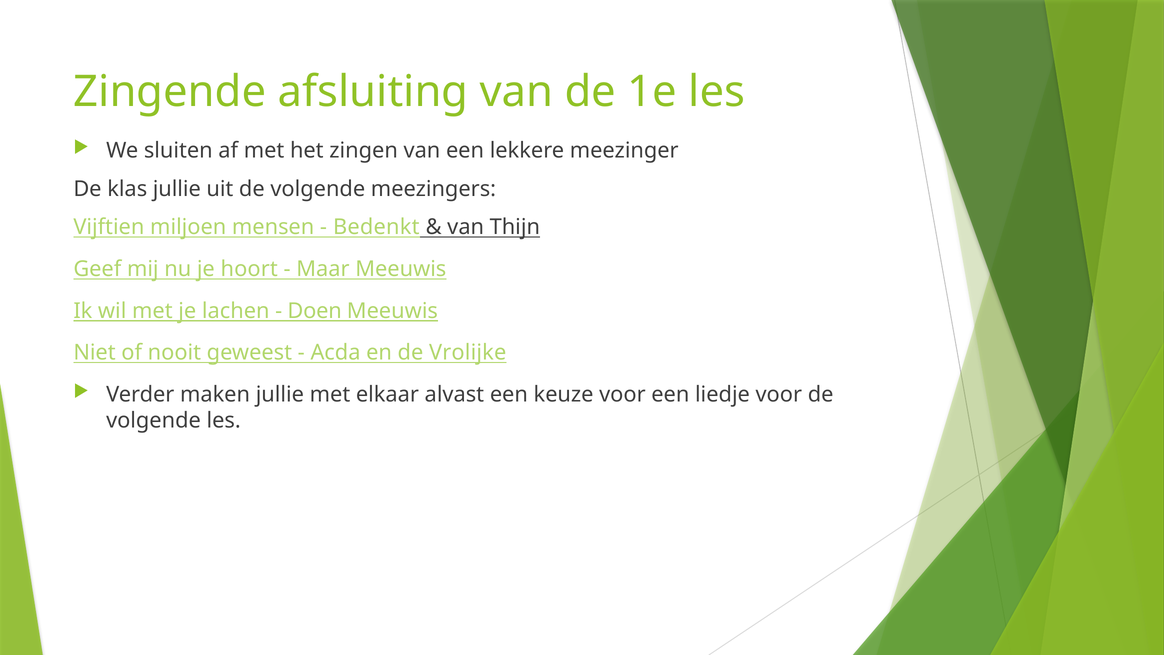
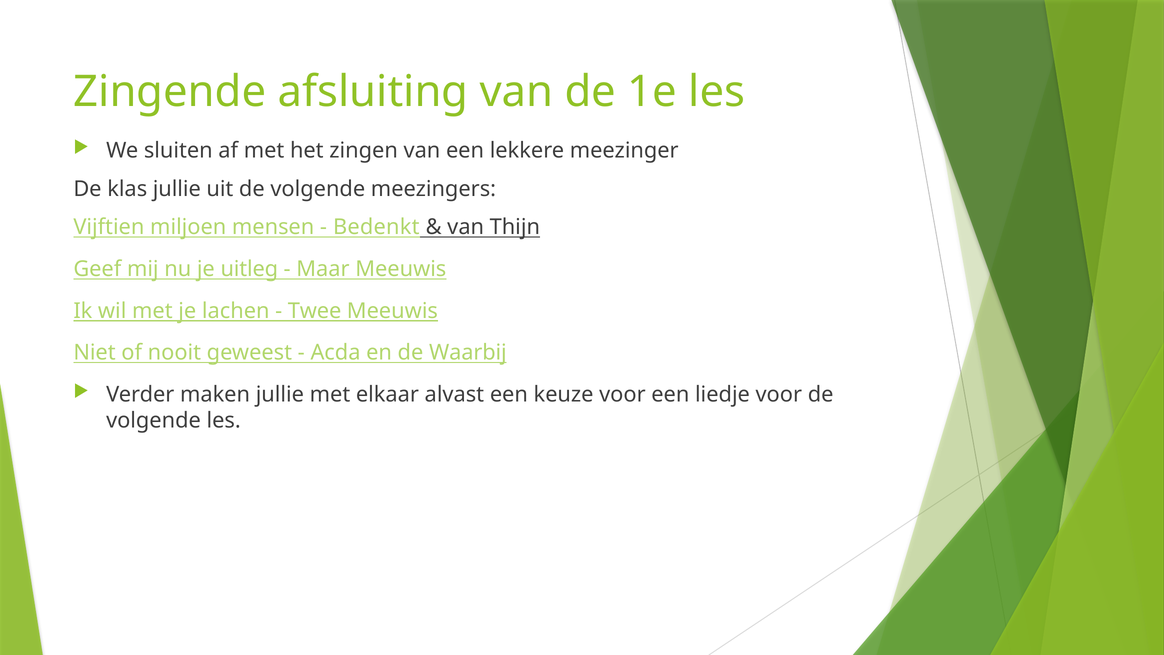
hoort: hoort -> uitleg (249, 269)
Doen: Doen -> Twee (315, 311)
Vrolijke: Vrolijke -> Waarbij (468, 353)
